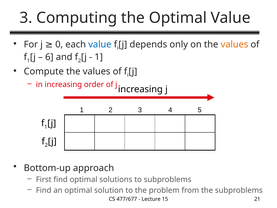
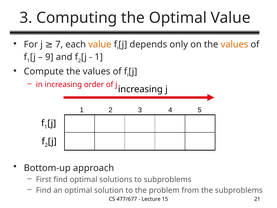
0: 0 -> 7 (58, 44)
value colour: blue -> orange (100, 44)
6: 6 -> 9 (49, 57)
